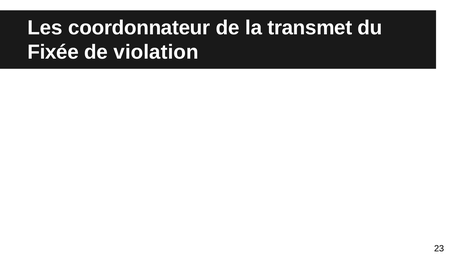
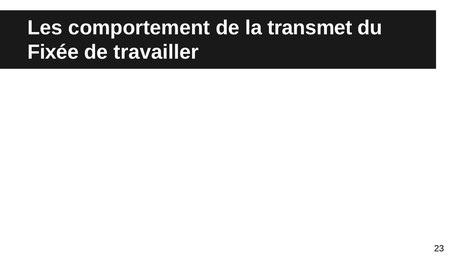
coordonnateur: coordonnateur -> comportement (139, 28)
violation: violation -> travailler (156, 52)
